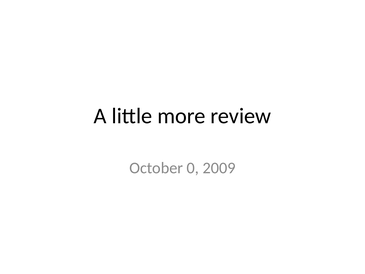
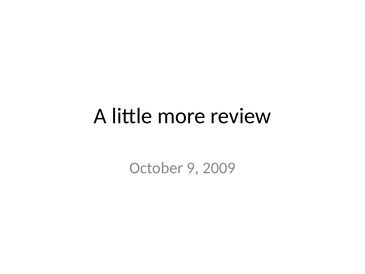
0: 0 -> 9 (193, 168)
